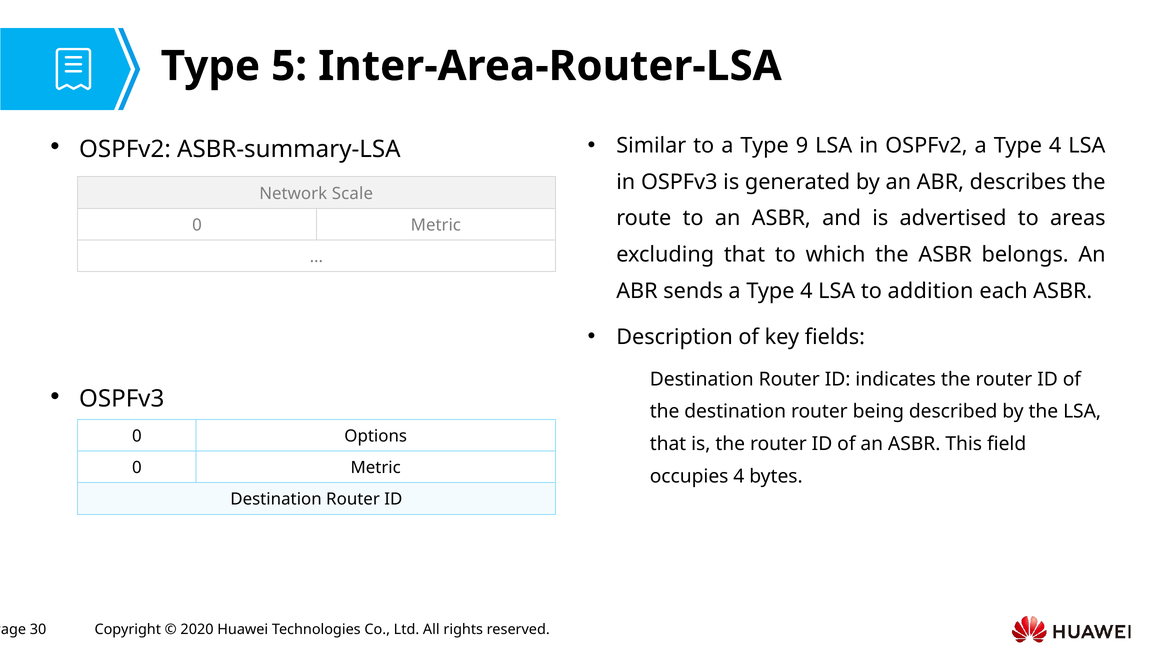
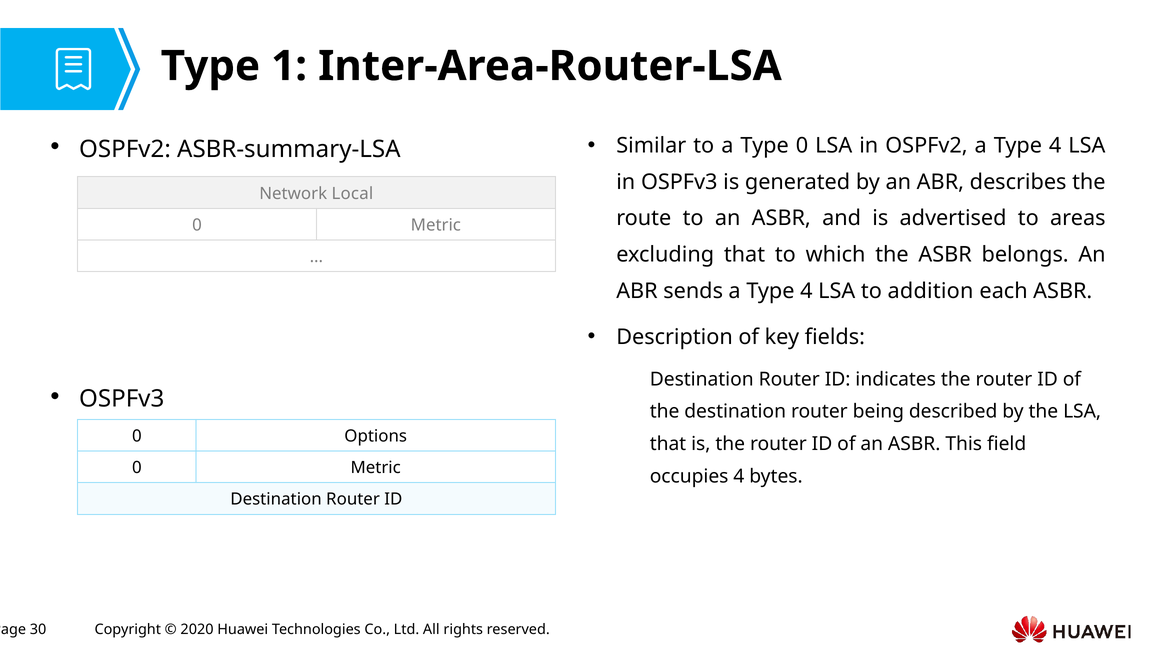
5: 5 -> 1 (289, 66)
Type 9: 9 -> 0 (802, 146)
Scale: Scale -> Local (352, 194)
